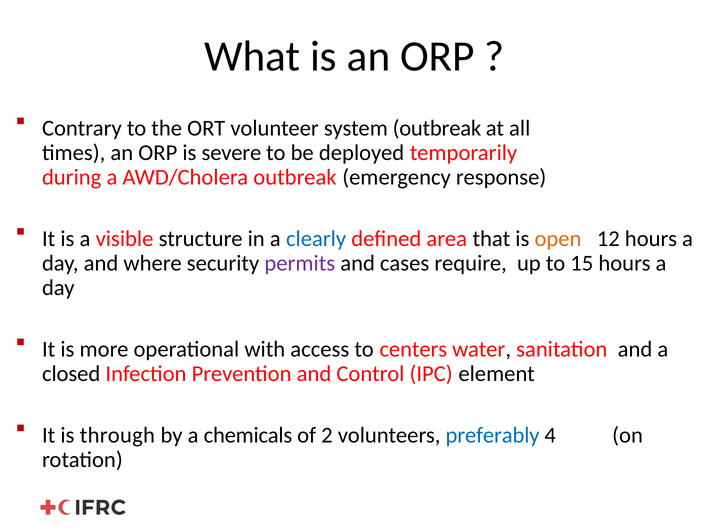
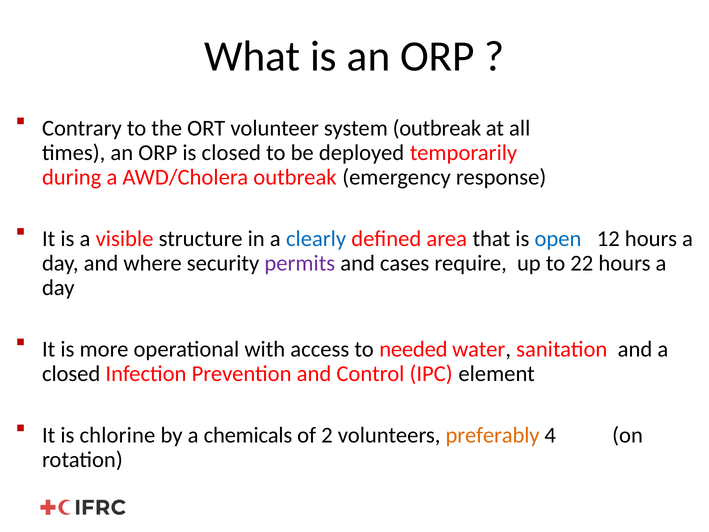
is severe: severe -> closed (231, 153)
open colour: orange -> blue (558, 239)
15: 15 -> 22 (582, 263)
centers: centers -> needed (413, 349)
through: through -> chlorine (117, 435)
preferably colour: blue -> orange (493, 435)
